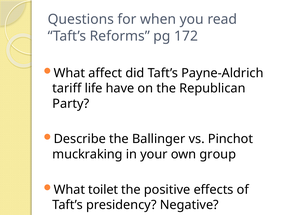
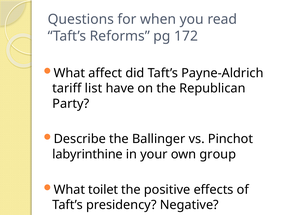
life: life -> list (93, 88)
muckraking: muckraking -> labyrinthine (88, 154)
